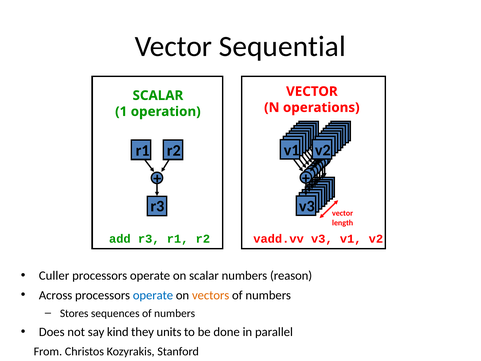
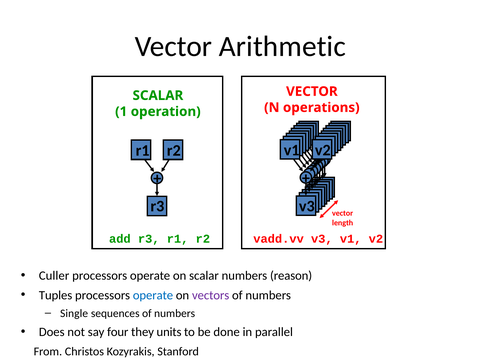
Sequential: Sequential -> Arithmetic (282, 47)
Across: Across -> Tuples (56, 295)
vectors colour: orange -> purple (211, 295)
Stores: Stores -> Single (74, 313)
kind: kind -> four (118, 332)
